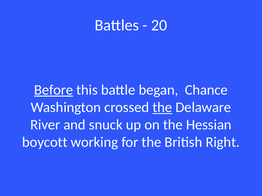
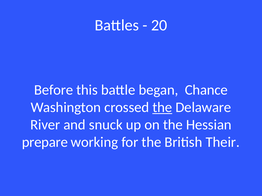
Before underline: present -> none (54, 90)
boycott: boycott -> prepare (45, 142)
Right: Right -> Their (223, 142)
